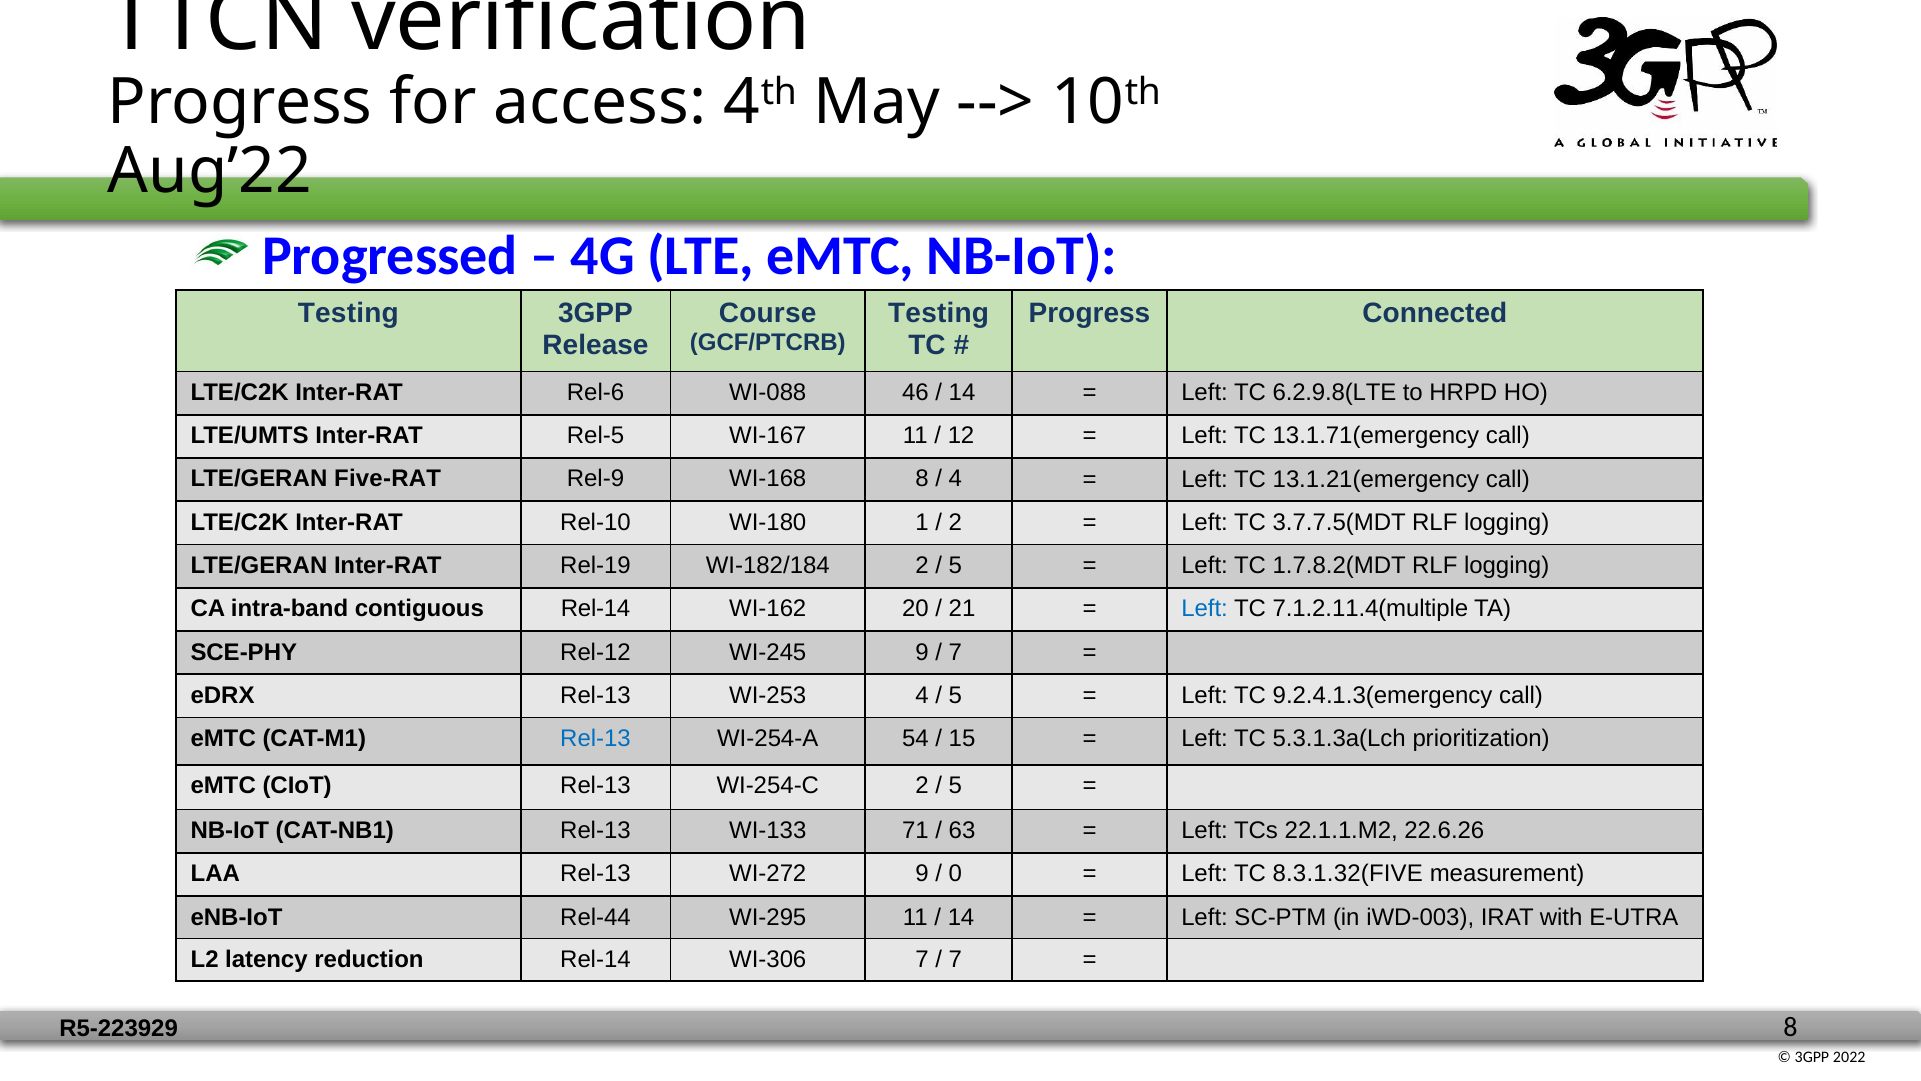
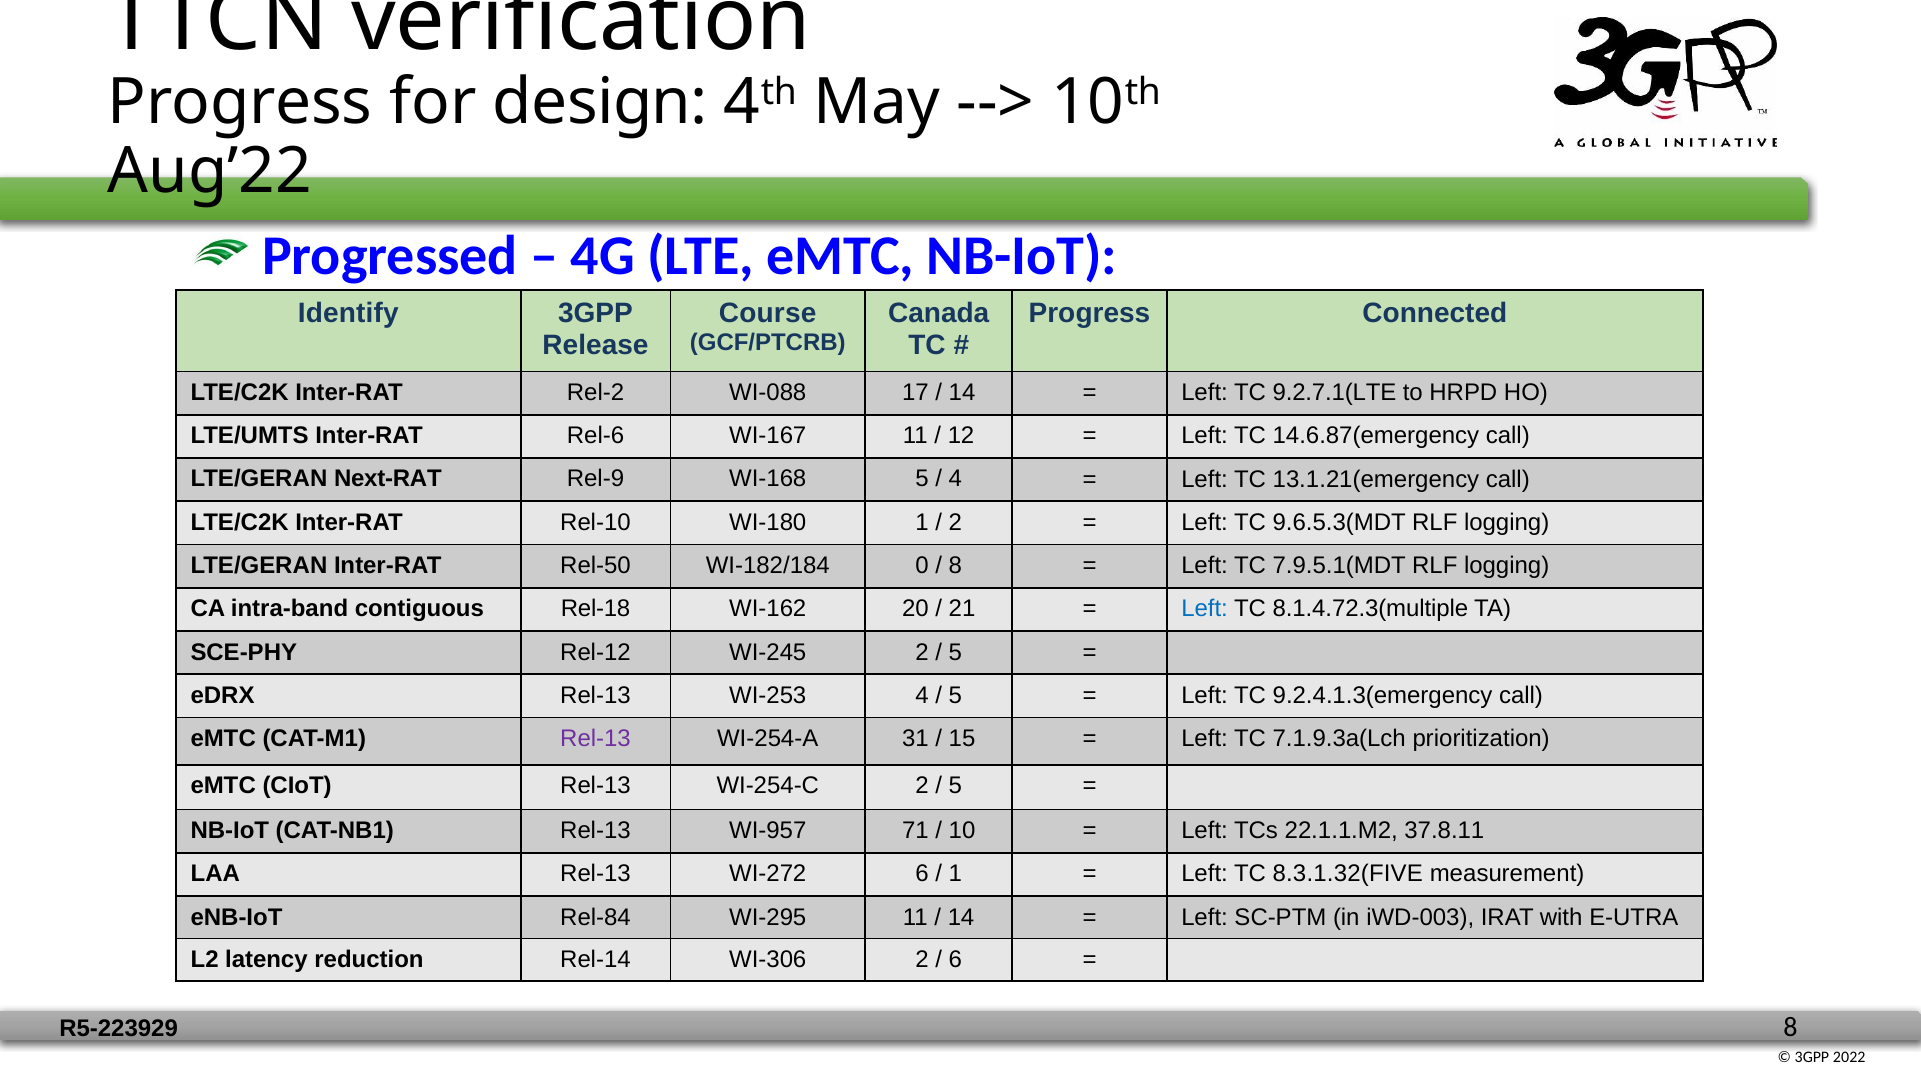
access: access -> design (600, 103)
Testing: Testing -> Identify (348, 313)
Testing: Testing -> Canada (939, 313)
Rel-6: Rel-6 -> Rel-2 (596, 392)
46: 46 -> 17 (915, 392)
6.2.9.8(LTE: 6.2.9.8(LTE -> 9.2.7.1(LTE (1334, 392)
Rel-5: Rel-5 -> Rel-6 (596, 436)
13.1.71(emergency: 13.1.71(emergency -> 14.6.87(emergency (1376, 436)
Five-RAT: Five-RAT -> Next-RAT (388, 479)
WI-168 8: 8 -> 5 (922, 479)
3.7.7.5(MDT: 3.7.7.5(MDT -> 9.6.5.3(MDT (1339, 522)
Rel-19: Rel-19 -> Rel-50 (595, 565)
WI-182/184 2: 2 -> 0 (922, 565)
5: 5 -> 8 (955, 565)
1.7.8.2(MDT: 1.7.8.2(MDT -> 7.9.5.1(MDT (1339, 565)
contiguous Rel-14: Rel-14 -> Rel-18 (596, 609)
7.1.2.11.4(multiple: 7.1.2.11.4(multiple -> 8.1.4.72.3(multiple (1370, 609)
WI-245 9: 9 -> 2 (922, 652)
7: 7 -> 5 (955, 652)
Rel-13 colour: blue -> purple (595, 738)
54: 54 -> 31 (915, 738)
5.3.1.3a(Lch: 5.3.1.3a(Lch -> 7.1.9.3a(Lch (1339, 738)
WI-133: WI-133 -> WI-957 (768, 830)
63: 63 -> 10 (962, 830)
22.6.26: 22.6.26 -> 37.8.11 (1444, 830)
WI-272 9: 9 -> 6 (922, 874)
0: 0 -> 1 (955, 874)
Rel-44: Rel-44 -> Rel-84 (595, 917)
WI-306 7: 7 -> 2 (922, 959)
7: 7 -> 6 (955, 959)
